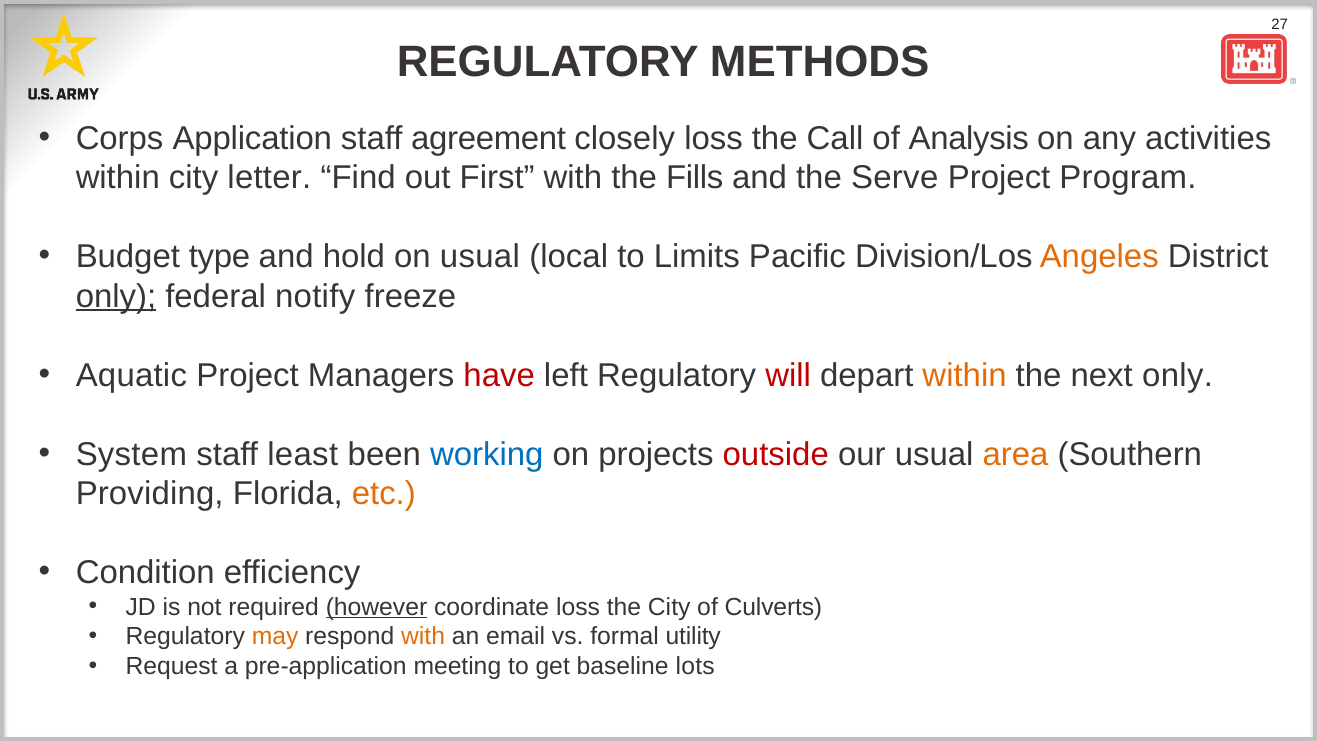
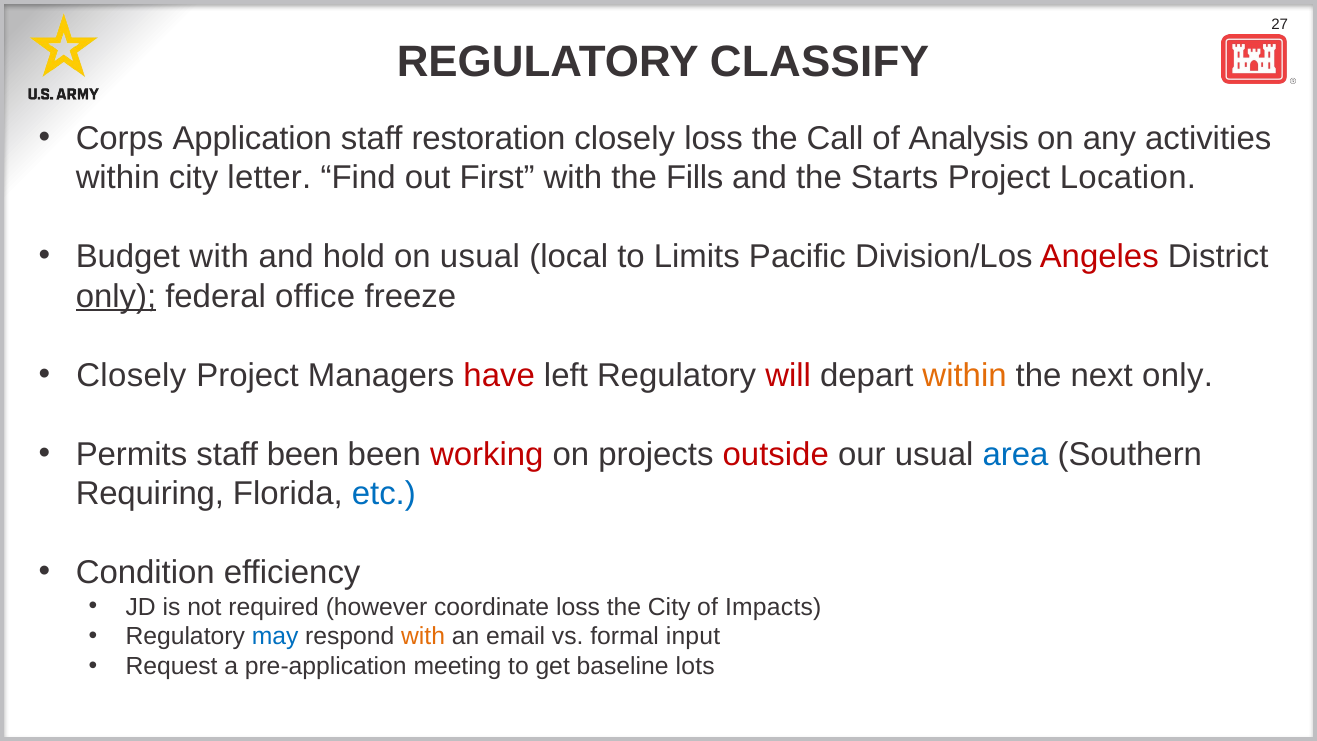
METHODS: METHODS -> CLASSIFY (820, 62)
agreement: agreement -> restoration (489, 138)
Serve: Serve -> Starts (895, 178)
Program: Program -> Location (1128, 178)
Budget type: type -> with (219, 257)
Angeles colour: orange -> red (1099, 257)
notify: notify -> office (315, 296)
Aquatic: Aquatic -> Closely (131, 375)
System: System -> Permits (132, 454)
staff least: least -> been (303, 454)
working colour: blue -> red (487, 454)
area colour: orange -> blue (1015, 454)
Providing: Providing -> Requiring (150, 494)
etc colour: orange -> blue (384, 494)
however underline: present -> none (377, 607)
Culverts: Culverts -> Impacts (773, 607)
may colour: orange -> blue (275, 636)
utility: utility -> input (693, 636)
